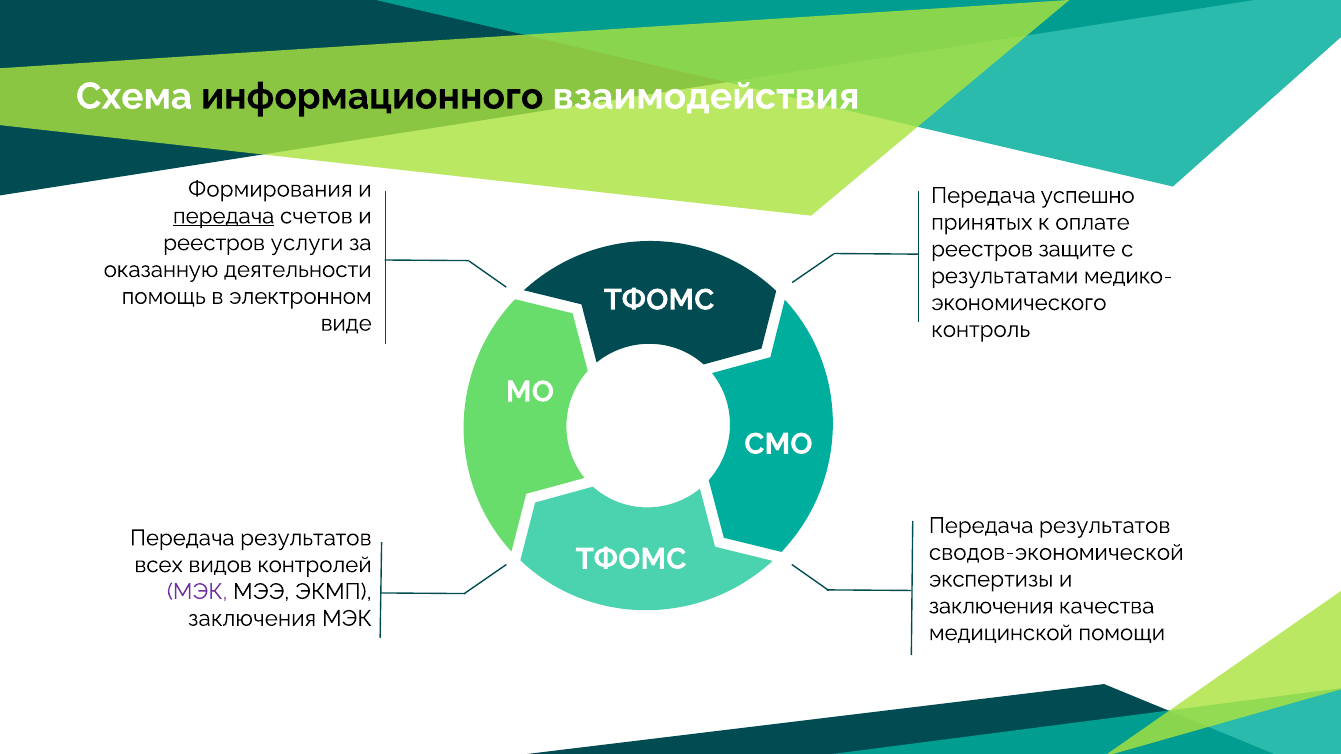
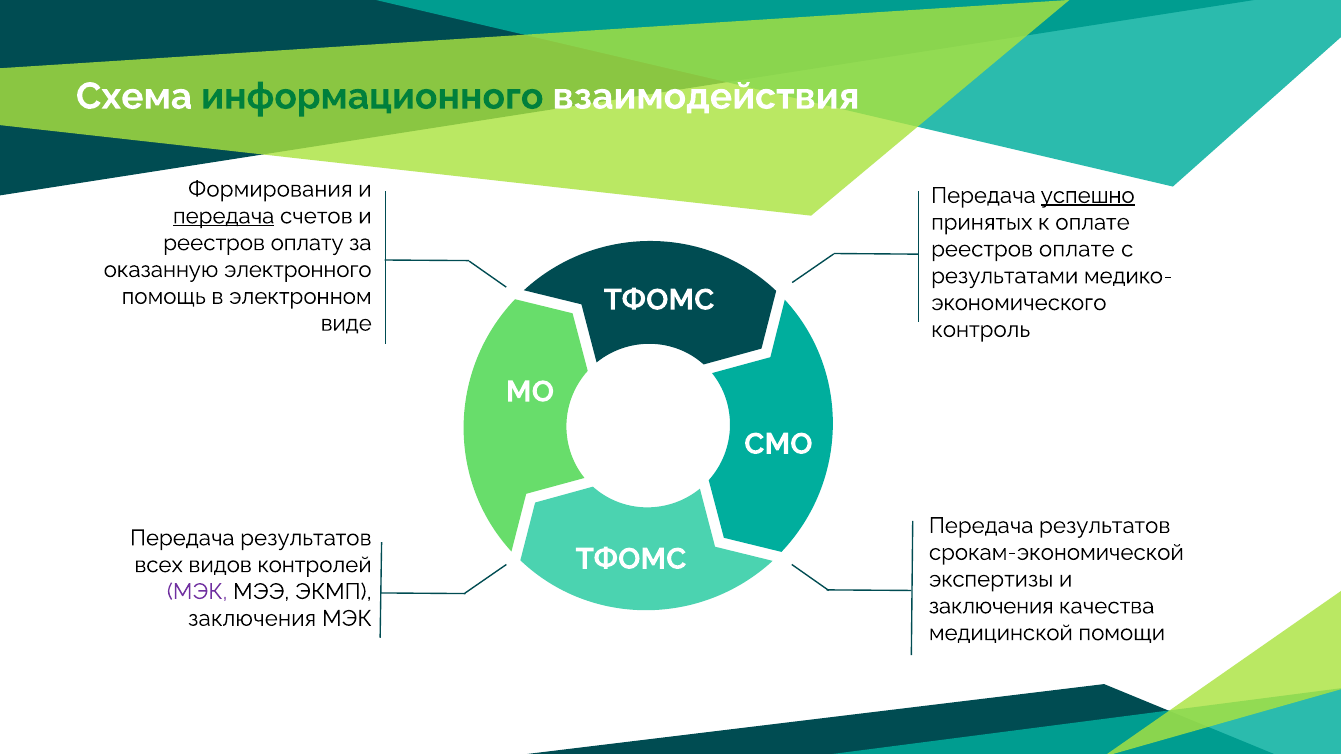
информационного colour: black -> green (372, 96)
успешно underline: none -> present (1088, 196)
услуги: услуги -> оплату (307, 243)
реестров защите: защите -> оплате (1077, 249)
деятельности: деятельности -> электронного (298, 270)
сводов-экономической: сводов-экономической -> срокам-экономической (1056, 553)
